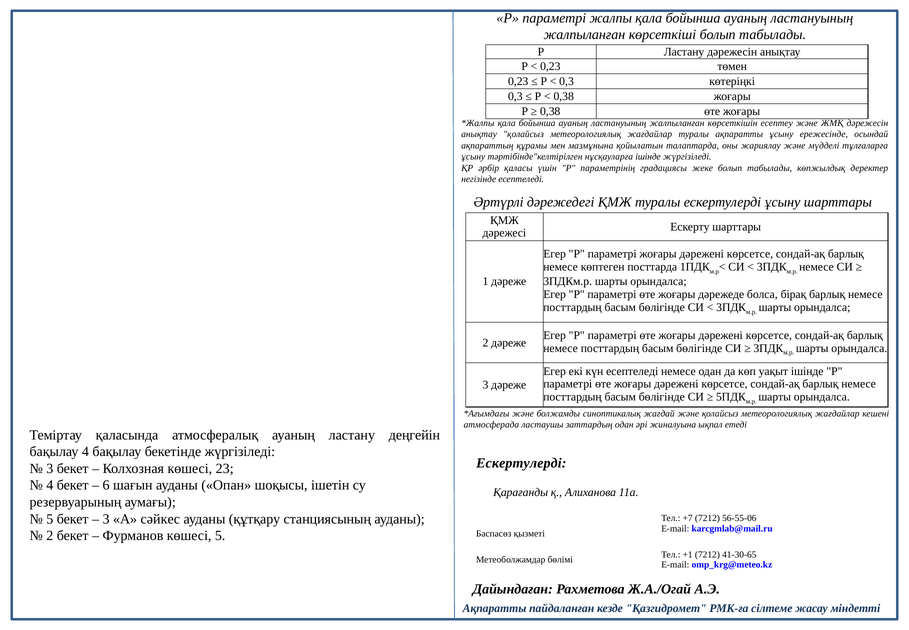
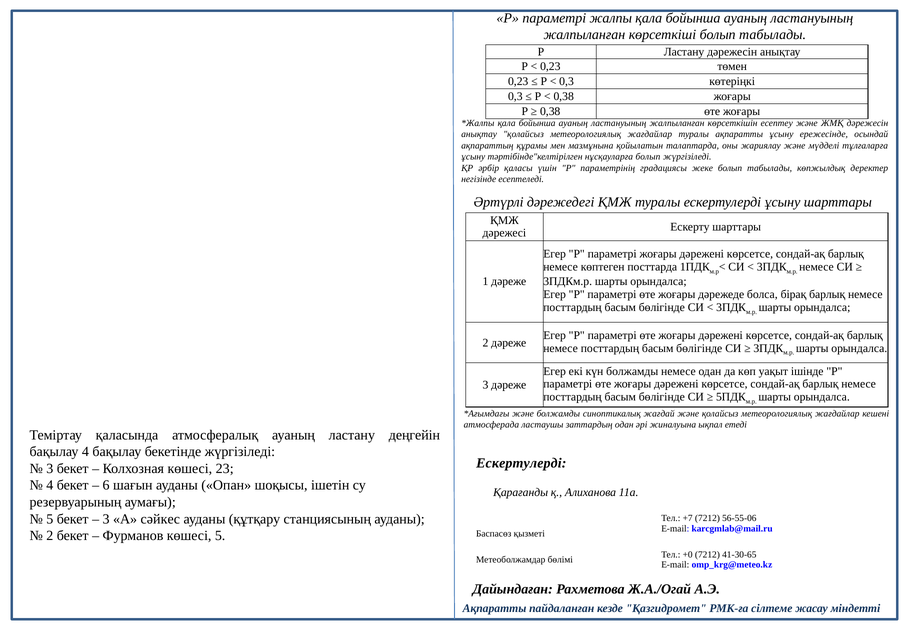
нұсқауларға ішінде: ішінде -> болып (648, 157)
күн есептеледі: есептеледі -> болжамды (632, 371)
+1: +1 -> +0 (688, 554)
